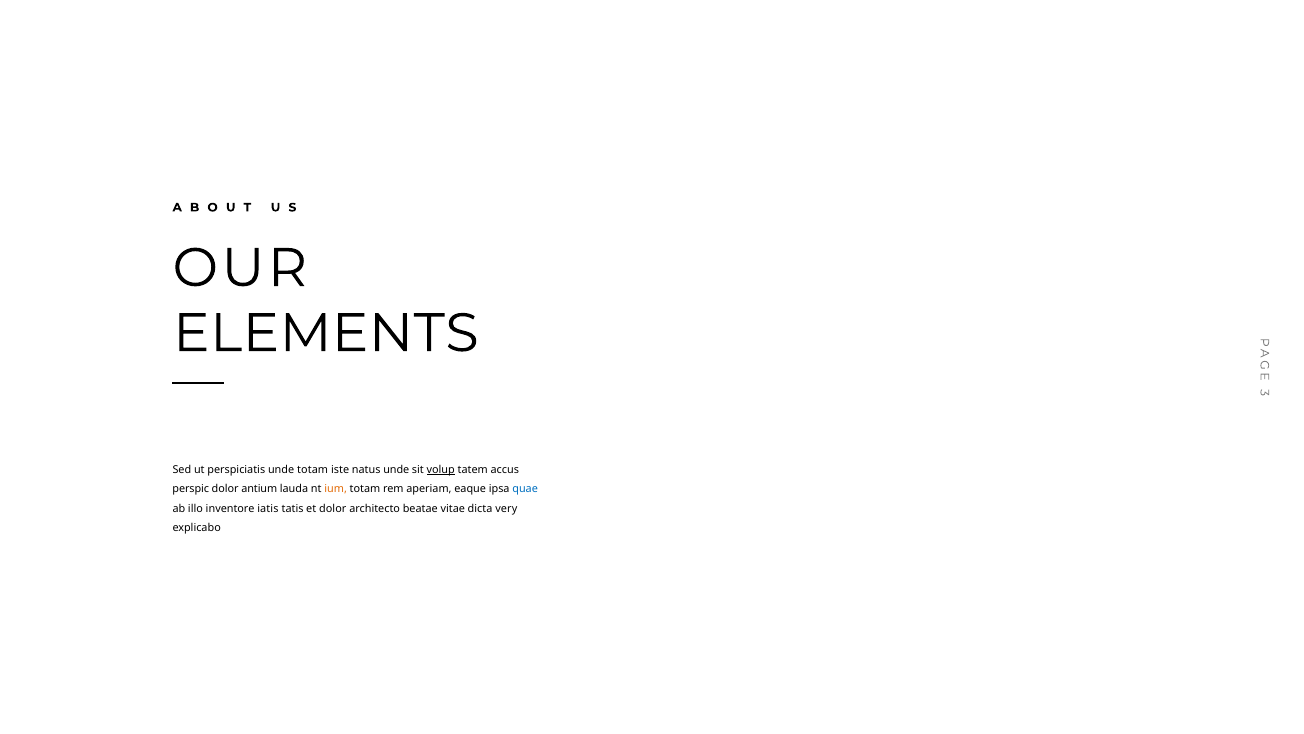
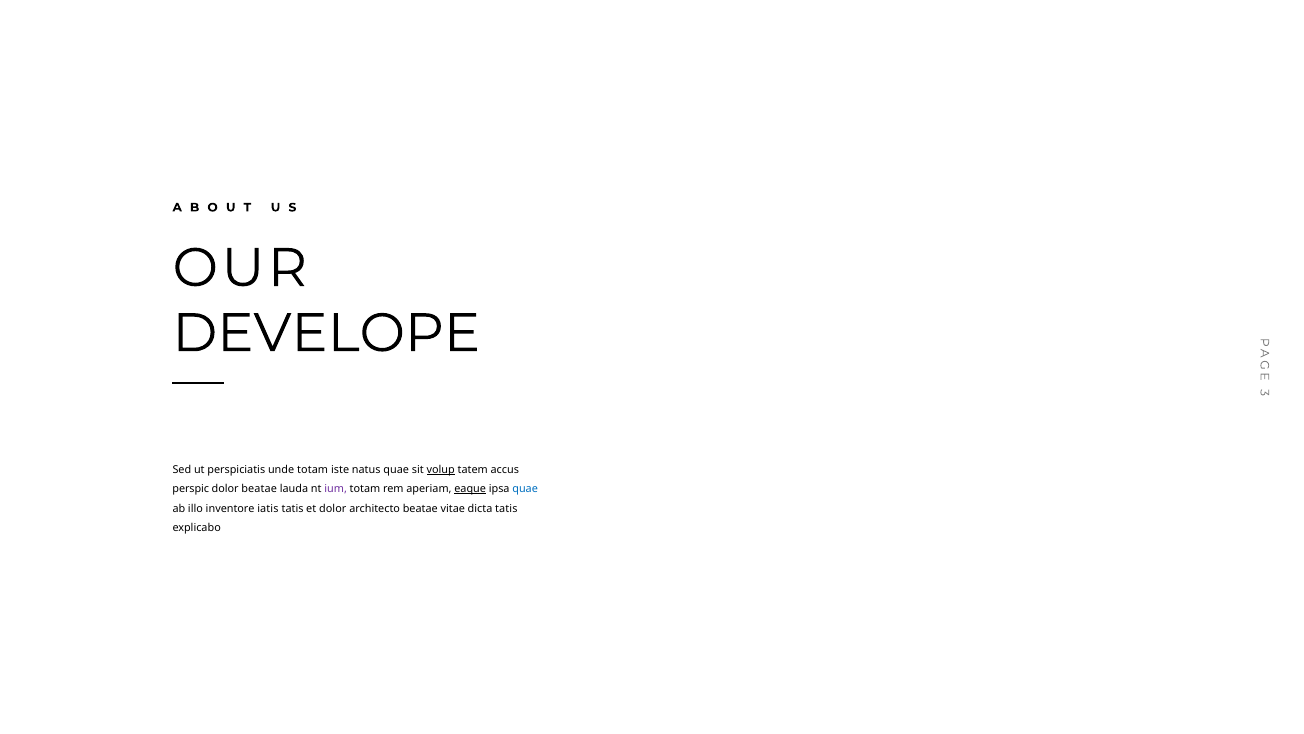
ELEMENTS: ELEMENTS -> DEVELOPE (326, 333)
natus unde: unde -> quae (396, 469)
dolor antium: antium -> beatae (259, 489)
ium colour: orange -> purple (336, 489)
eaque underline: none -> present (470, 489)
dicta very: very -> tatis (506, 508)
